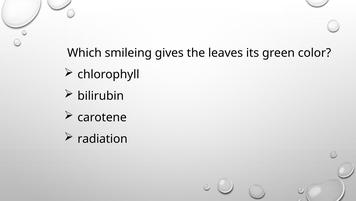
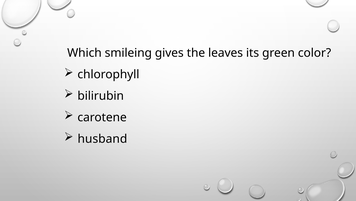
radiation: radiation -> husband (102, 138)
